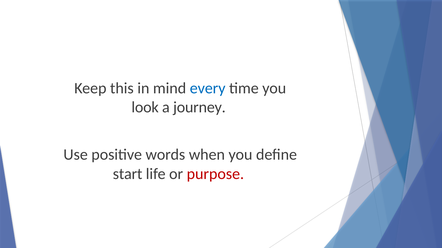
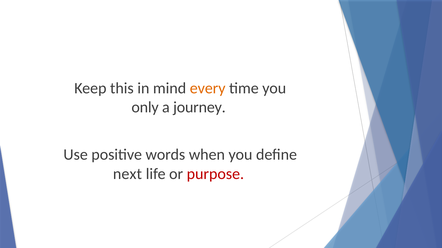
every colour: blue -> orange (208, 88)
look: look -> only (145, 108)
start: start -> next (127, 174)
